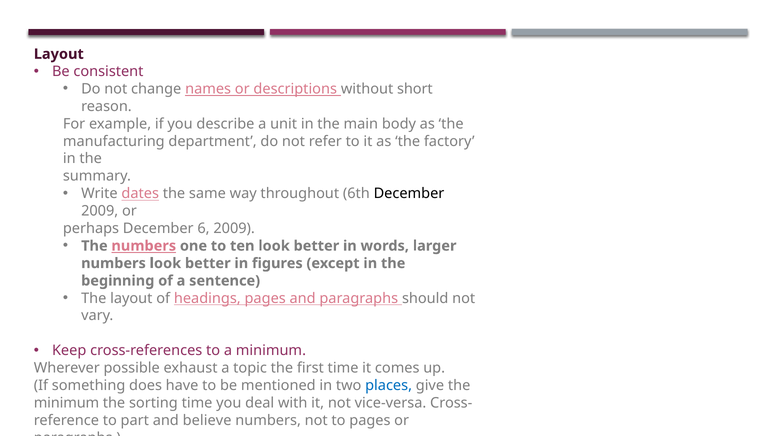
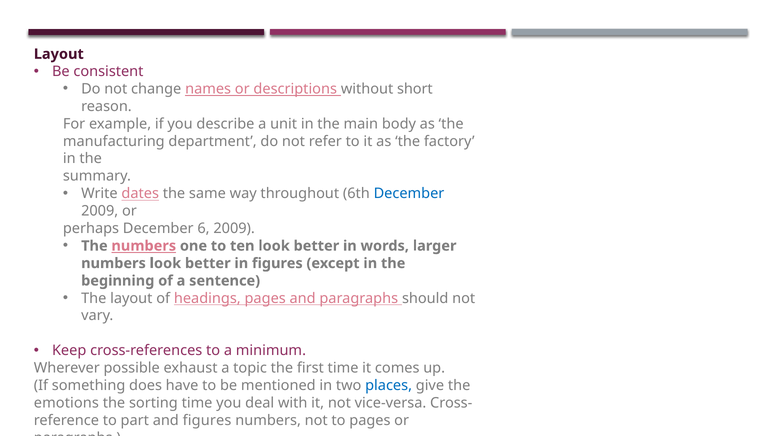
December colour: black -> blue (409, 194)
minimum: minimum -> emotions (66, 403)
and believe: believe -> figures (207, 421)
